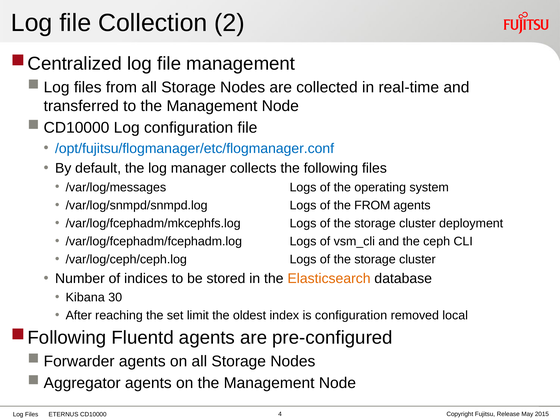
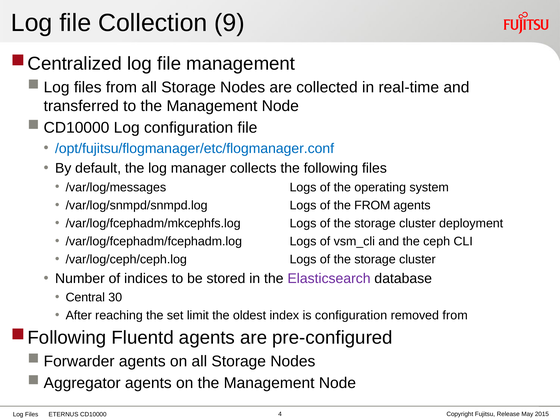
2: 2 -> 9 (230, 23)
Elasticsearch colour: orange -> purple (329, 279)
Kibana: Kibana -> Central (85, 297)
removed local: local -> from (455, 316)
